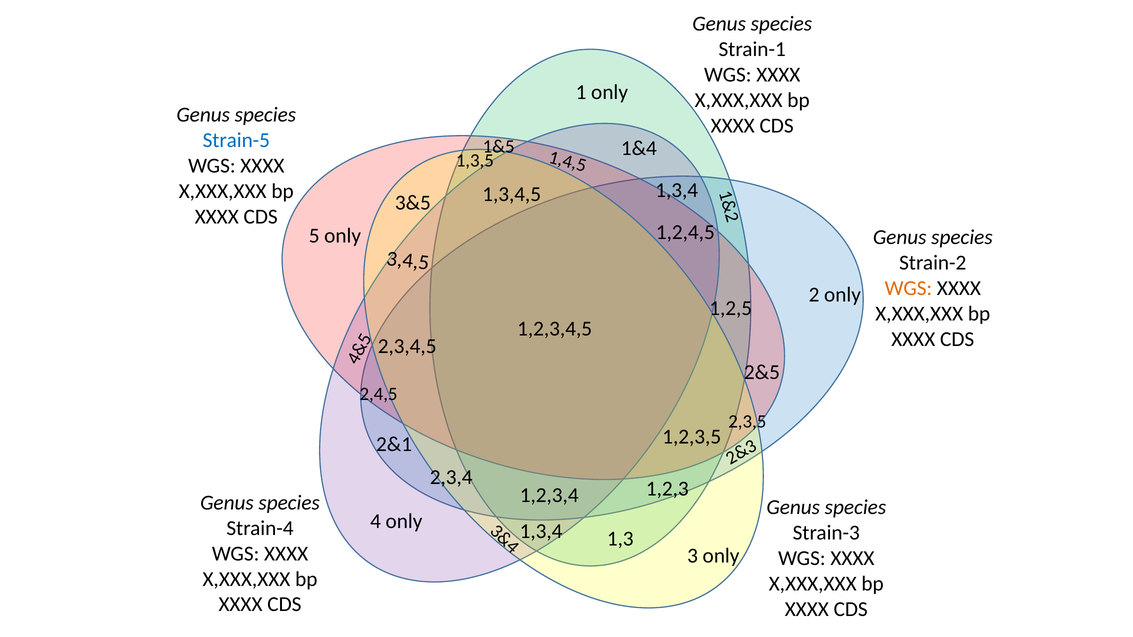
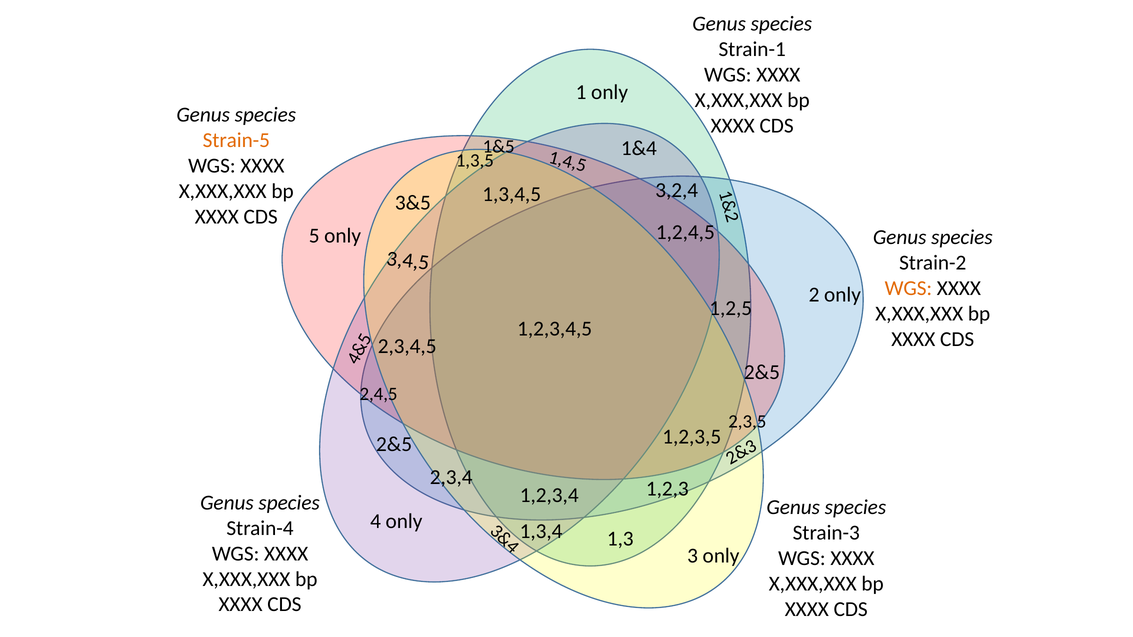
Strain-5 colour: blue -> orange (236, 140)
1,3,4: 1,3,4 -> 3,2,4 (677, 190)
2&1: 2&1 -> 2&5 (394, 445)
